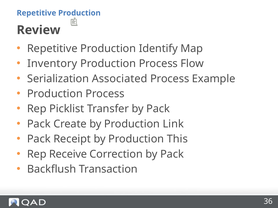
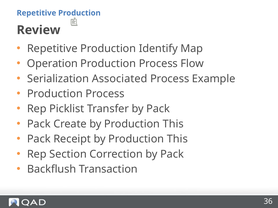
Inventory: Inventory -> Operation (52, 64)
Create by Production Link: Link -> This (173, 124)
Receive: Receive -> Section (68, 154)
